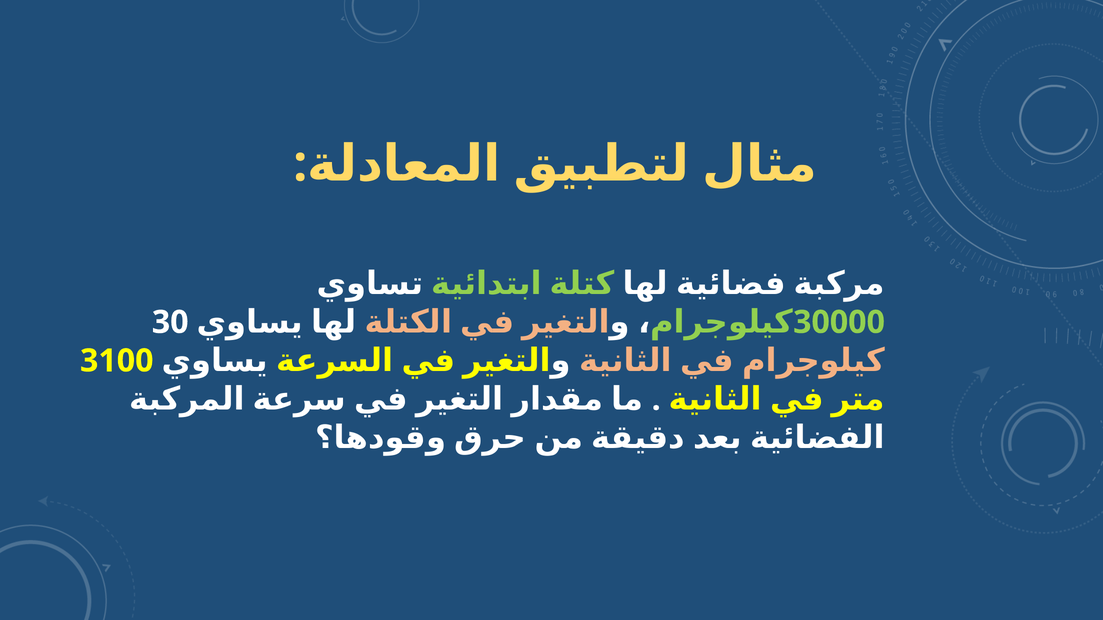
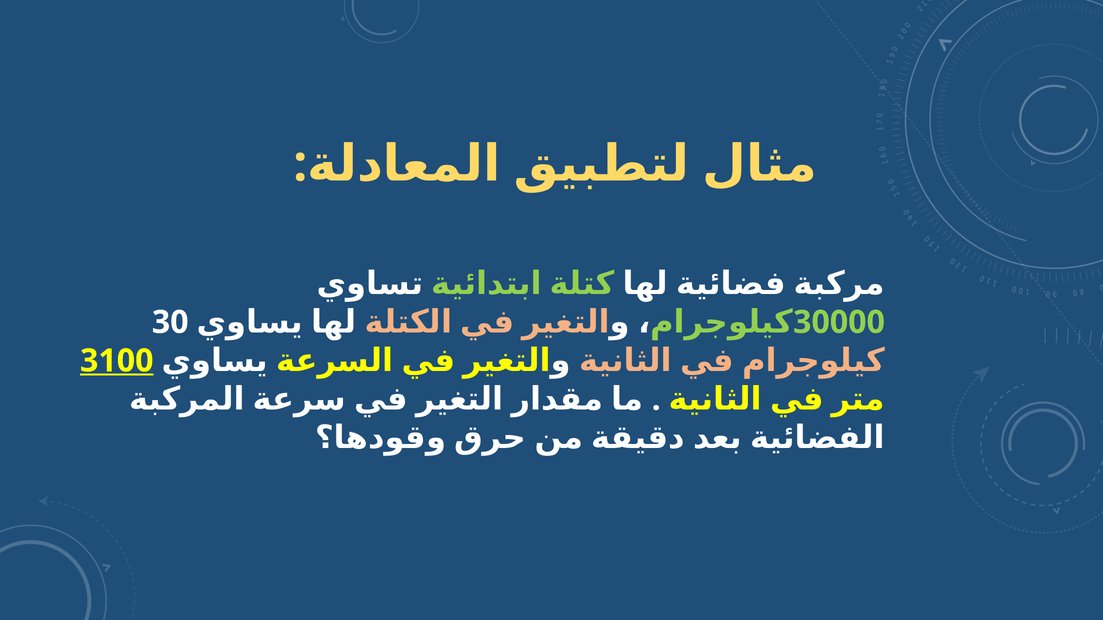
3100 underline: none -> present (117, 361)
